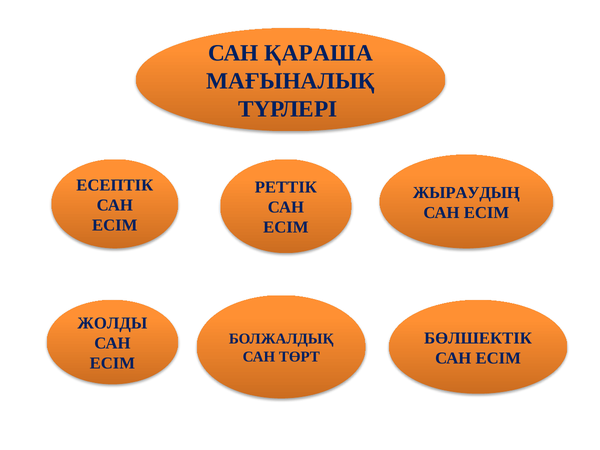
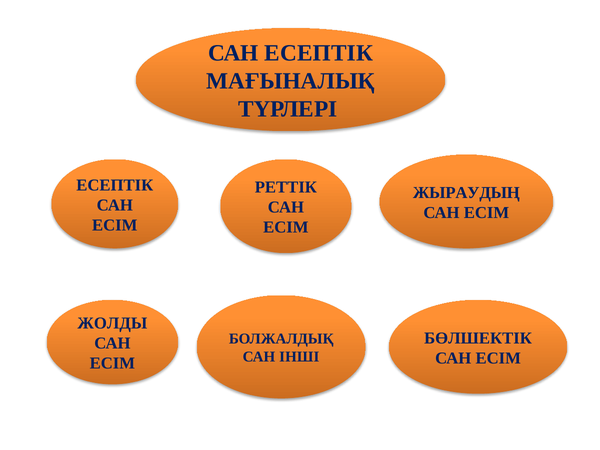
САН ҚАРАША: ҚАРАША -> ЕСЕПТІК (319, 53)
ТӨРТ: ТӨРТ -> ІНШІ (299, 357)
